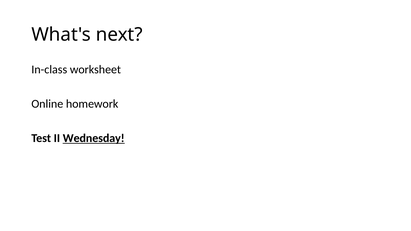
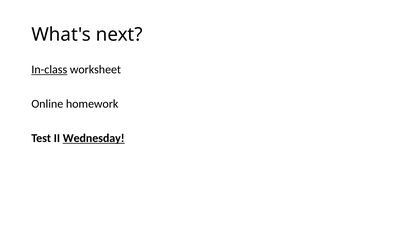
In-class underline: none -> present (49, 69)
